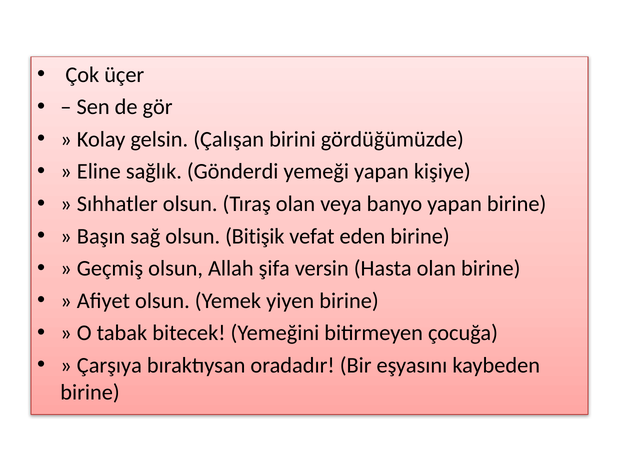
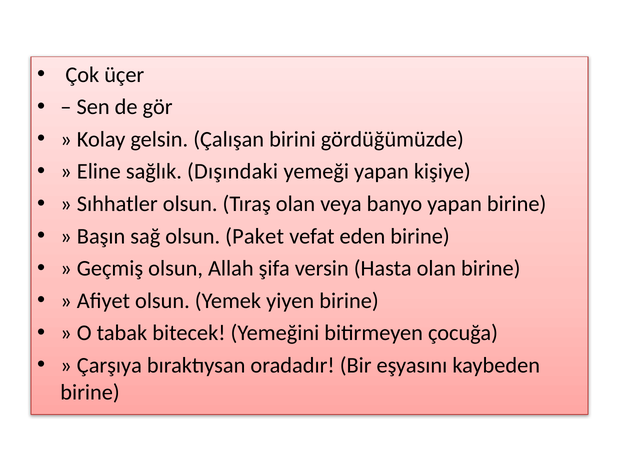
Gönderdi: Gönderdi -> Dışındaki (233, 172)
Bitişik: Bitişik -> Paket (255, 236)
